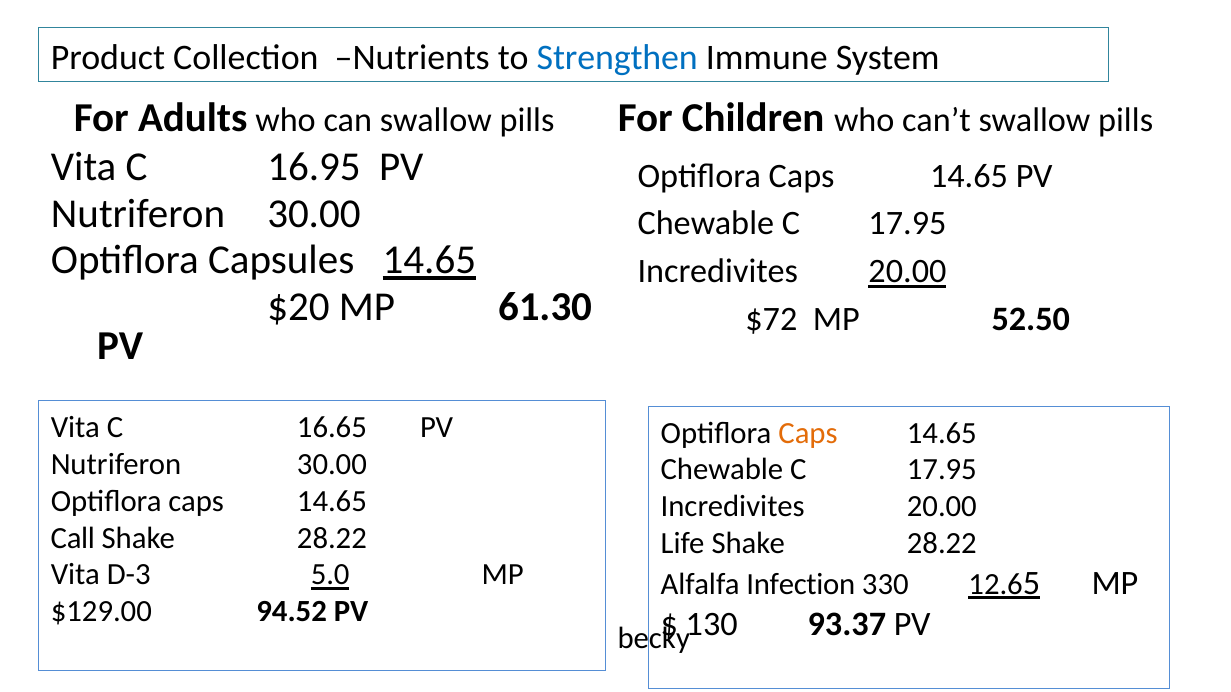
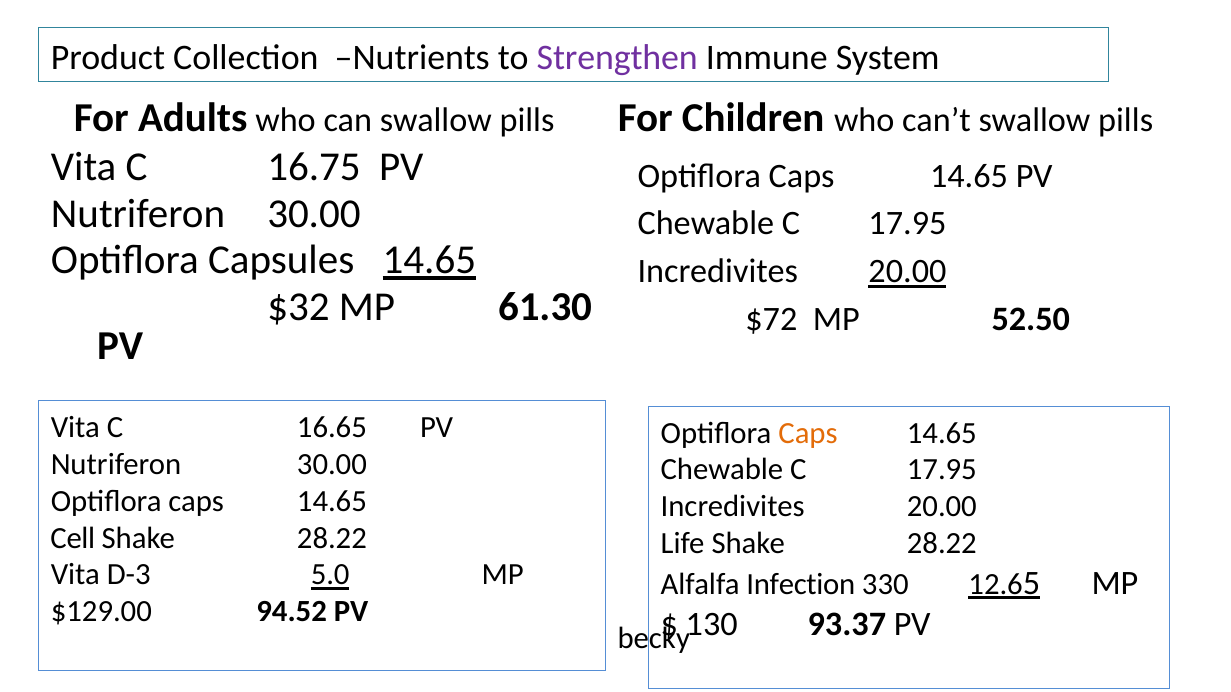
Strengthen colour: blue -> purple (617, 58)
16.95: 16.95 -> 16.75 (314, 168)
$20: $20 -> $32 (298, 307)
Call: Call -> Cell (73, 538)
